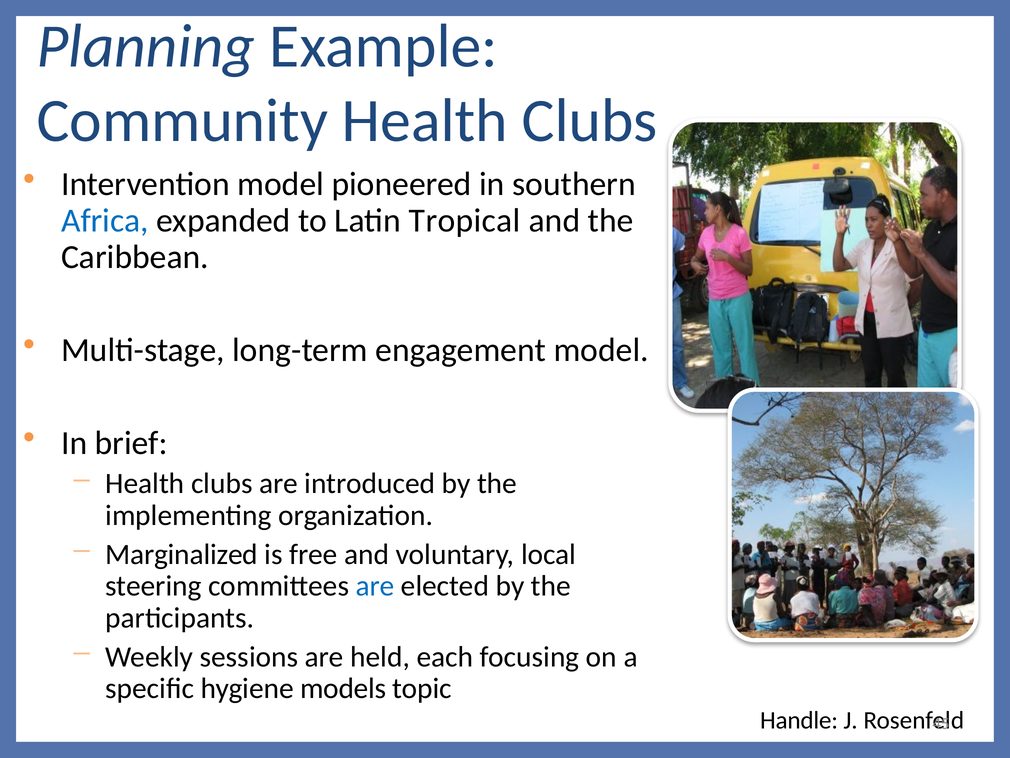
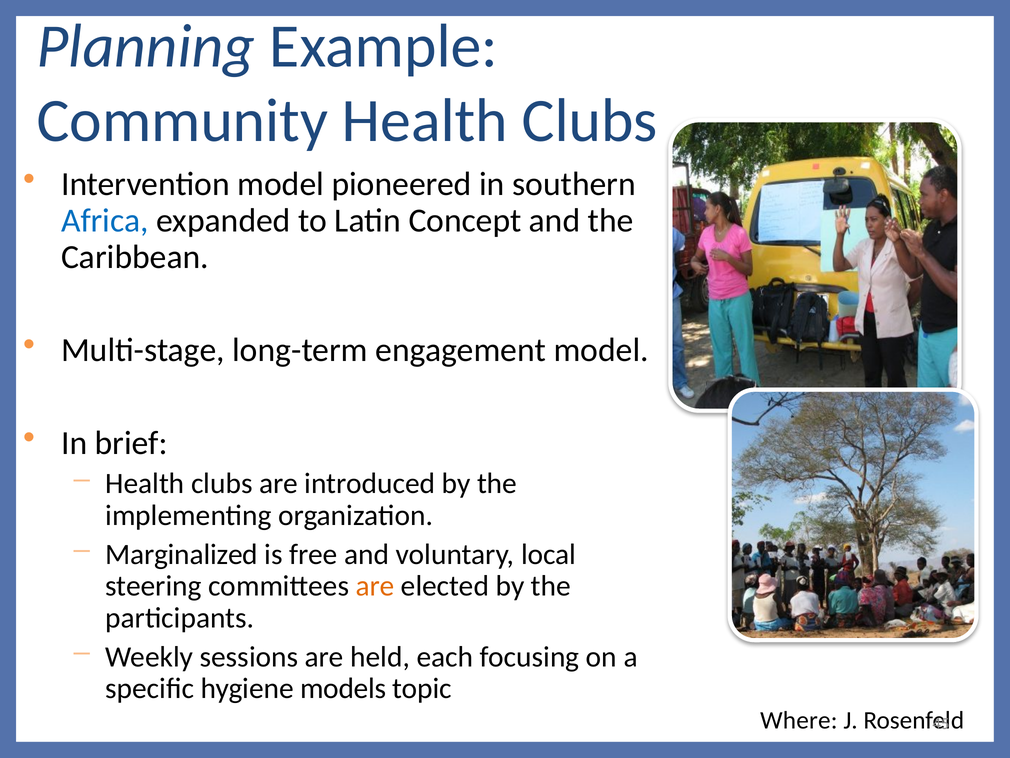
Tropical: Tropical -> Concept (465, 221)
are colour: blue -> orange (375, 586)
Handle: Handle -> Where (799, 720)
